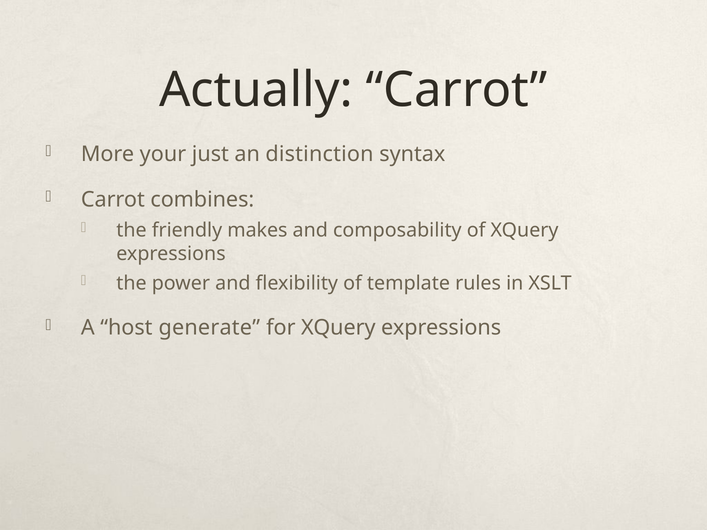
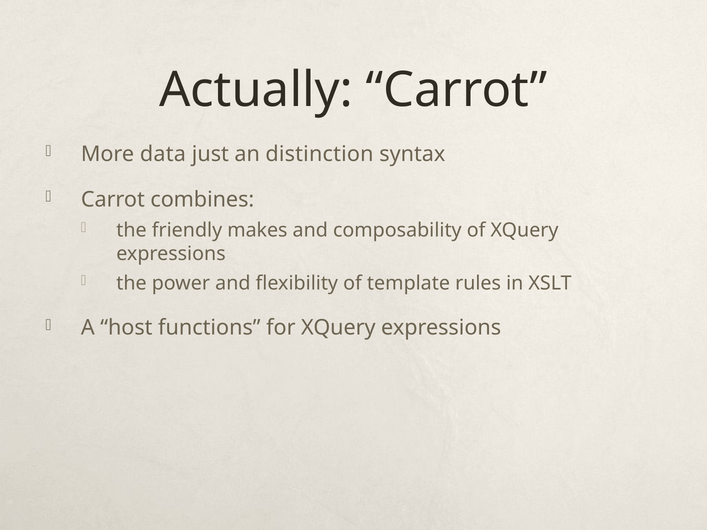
your: your -> data (163, 154)
generate: generate -> functions (209, 328)
